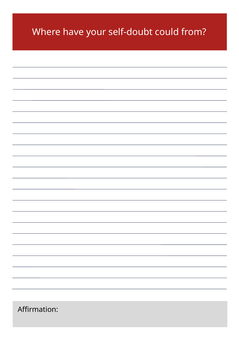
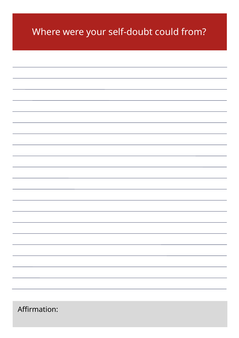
have: have -> were (73, 32)
